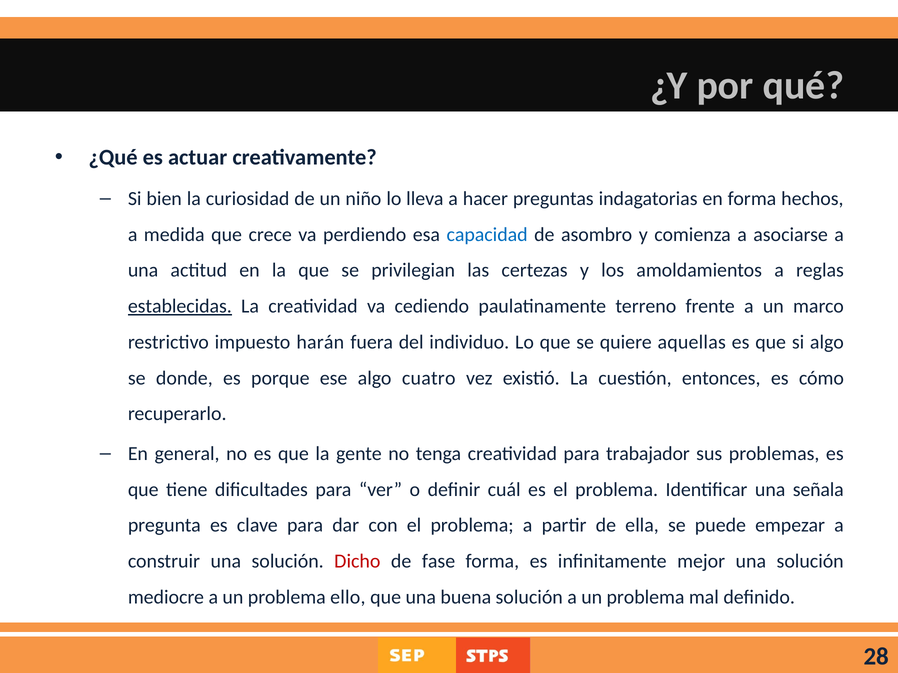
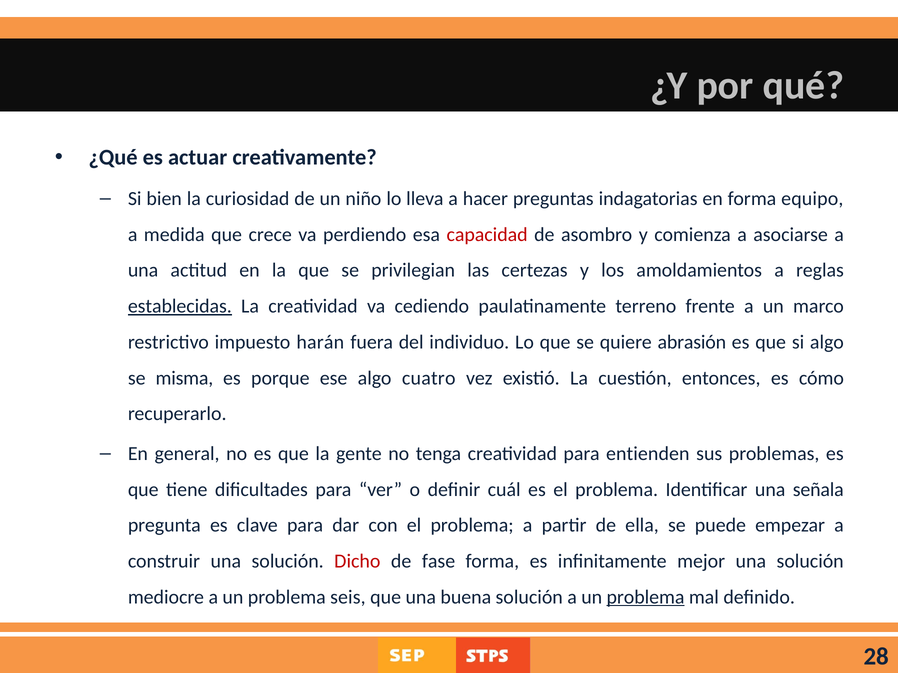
hechos: hechos -> equipo (812, 199)
capacidad colour: blue -> red (487, 235)
aquellas: aquellas -> abrasión (692, 342)
donde: donde -> misma (184, 378)
trabajador: trabajador -> entienden (648, 454)
ello: ello -> seis (348, 598)
problema underline: none -> present (646, 598)
